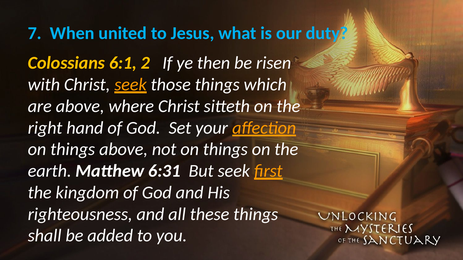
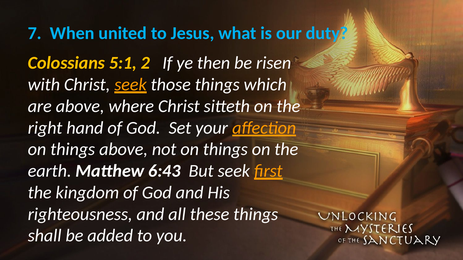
6:1: 6:1 -> 5:1 (123, 63)
6:31: 6:31 -> 6:43 (164, 171)
